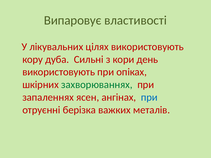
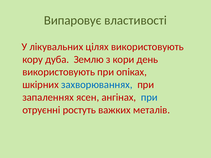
Сильні: Сильні -> Землю (89, 59)
захворюваннях colour: green -> blue (97, 85)
берізка: берізка -> ростуть (79, 110)
